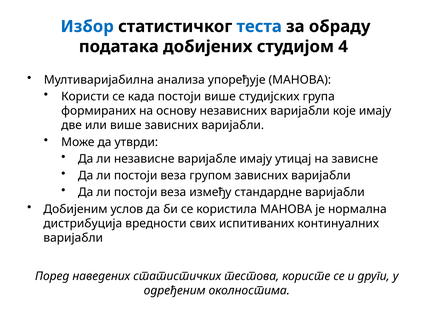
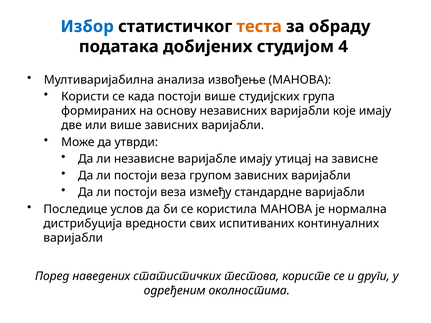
теста colour: blue -> orange (259, 27)
упоређује: упоређује -> извођење (237, 80)
Добијеним: Добијеним -> Последице (75, 209)
